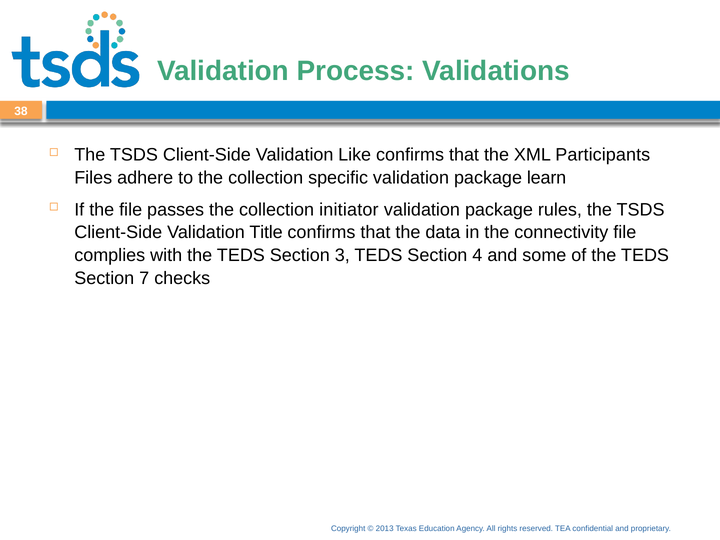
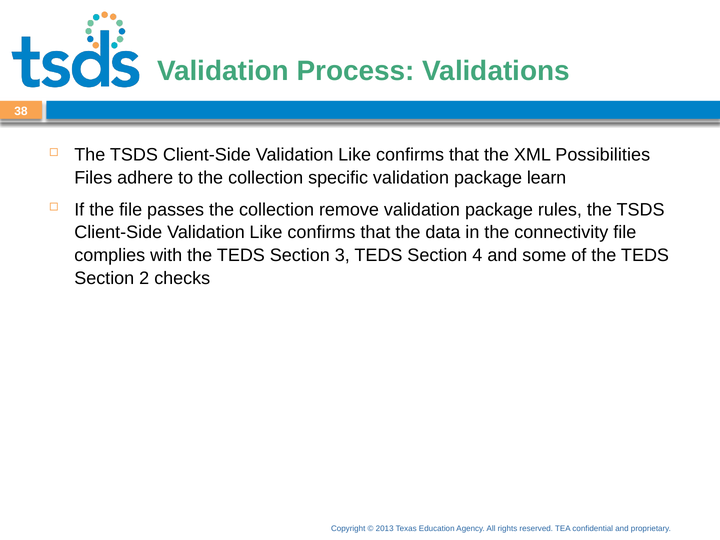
Participants: Participants -> Possibilities (603, 155)
initiator: initiator -> remove (349, 210)
Title: Title -> Like (266, 233)
7: 7 -> 2 (144, 278)
